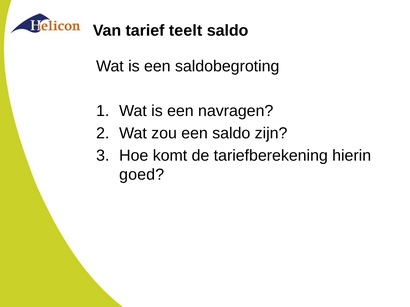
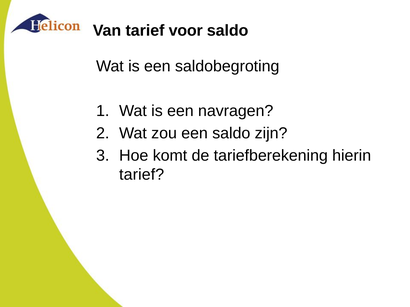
teelt: teelt -> voor (186, 31)
goed: goed -> tarief (142, 175)
